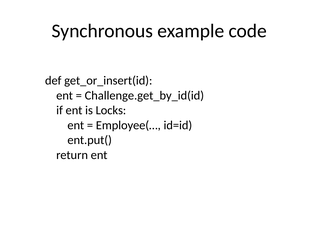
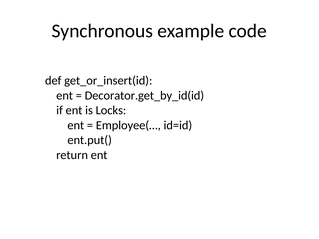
Challenge.get_by_id(id: Challenge.get_by_id(id -> Decorator.get_by_id(id (144, 96)
